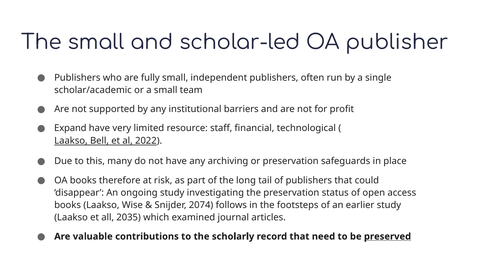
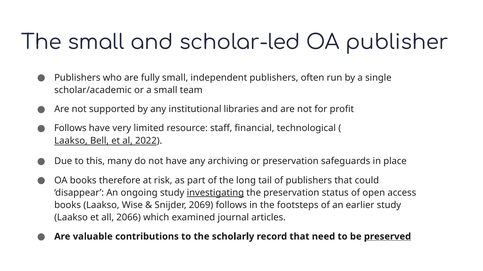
barriers: barriers -> libraries (241, 109)
Expand: Expand -> Follows (70, 128)
investigating underline: none -> present (215, 193)
2074: 2074 -> 2069 (201, 206)
2035: 2035 -> 2066 (129, 218)
